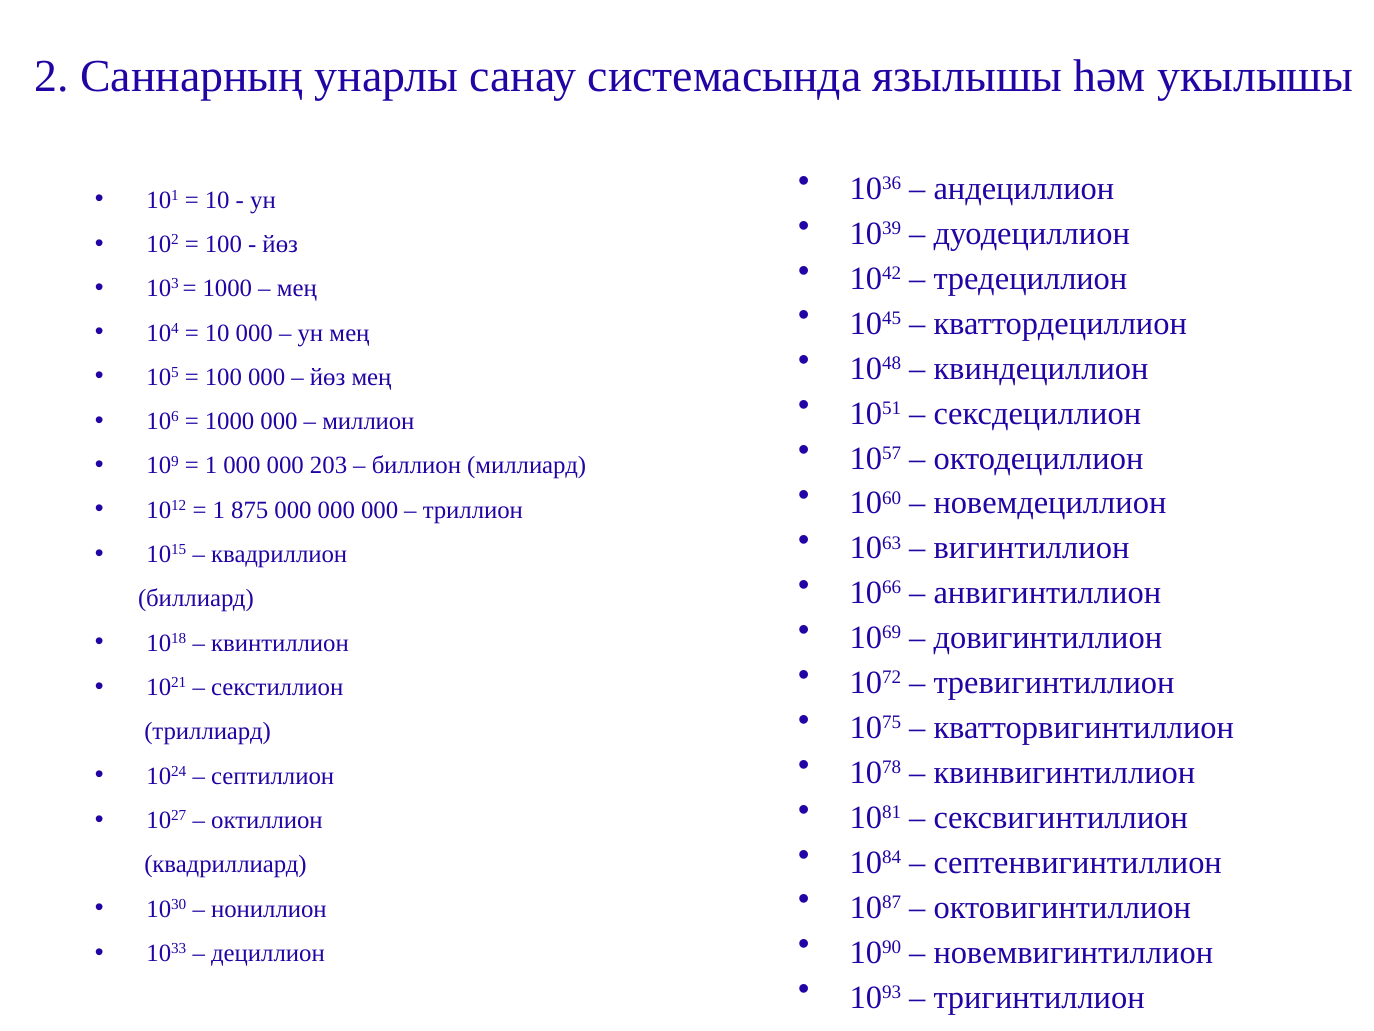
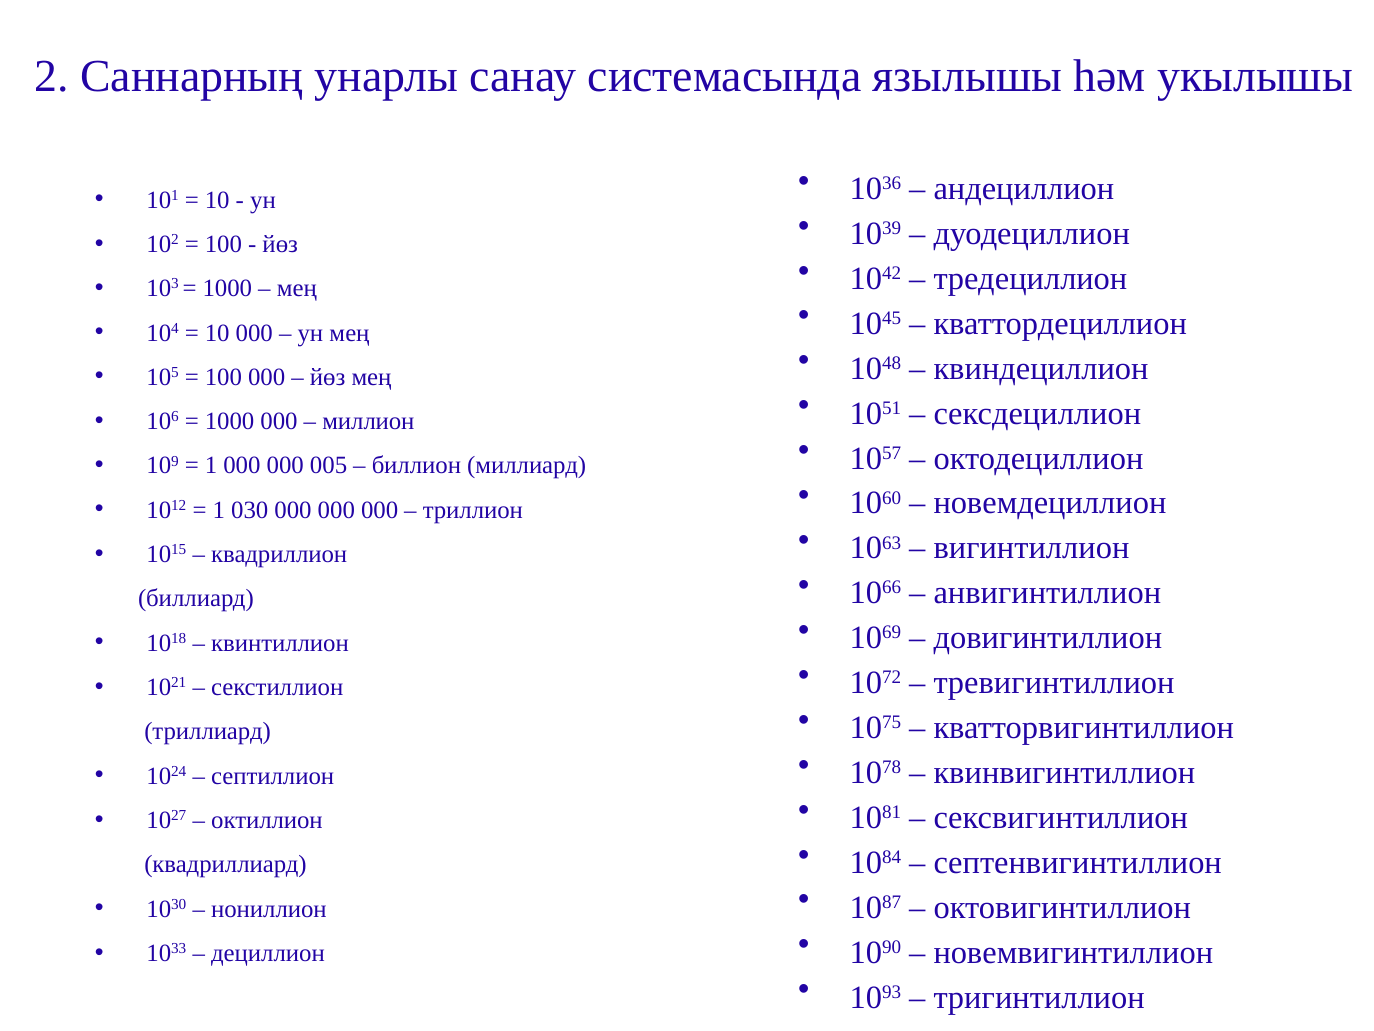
203: 203 -> 005 (329, 466)
875: 875 -> 030 (250, 510)
